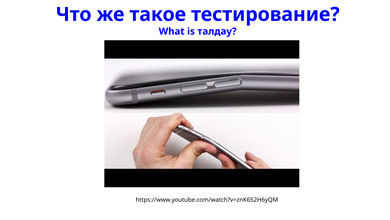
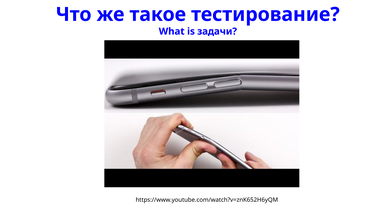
талдау: талдау -> задачи (217, 31)
